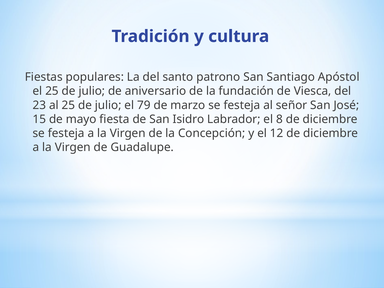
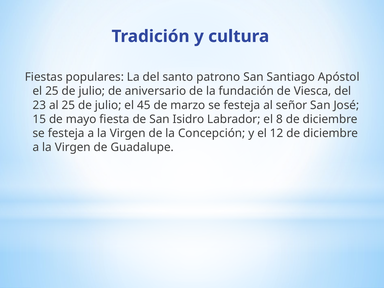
79: 79 -> 45 (144, 105)
